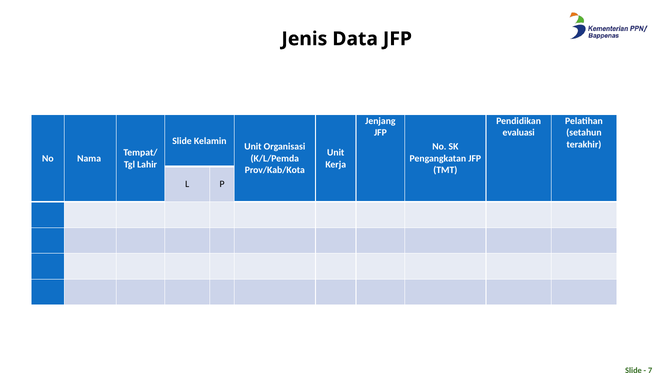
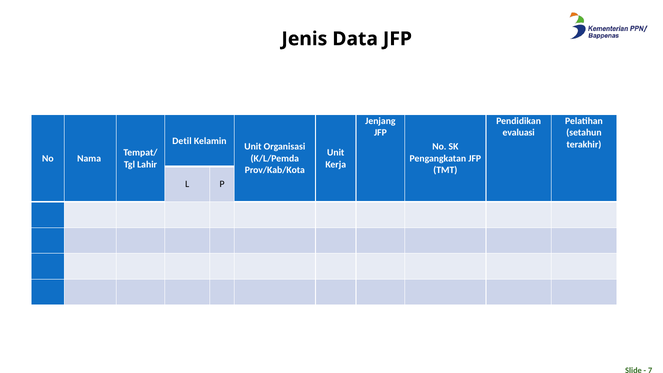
Slide: Slide -> Detil (182, 141)
